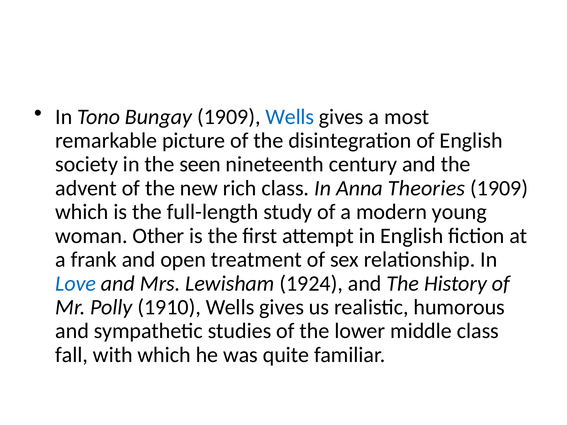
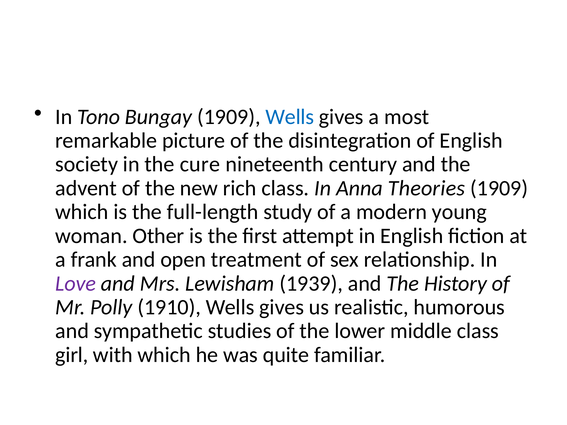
seen: seen -> cure (200, 164)
Love colour: blue -> purple (76, 284)
1924: 1924 -> 1939 (311, 284)
fall: fall -> girl (72, 355)
